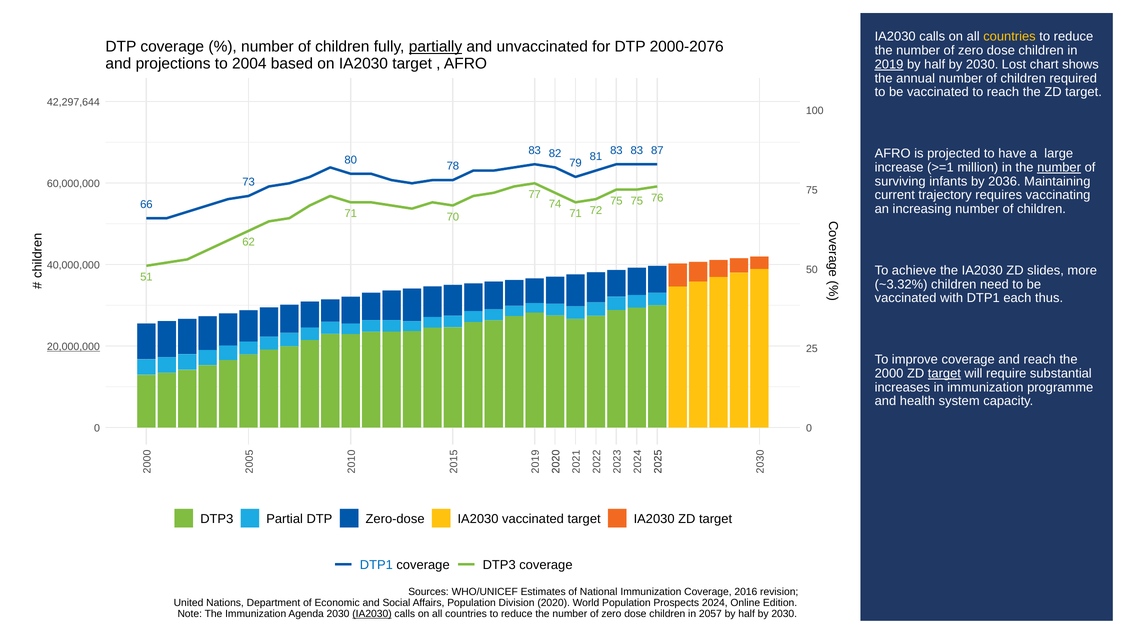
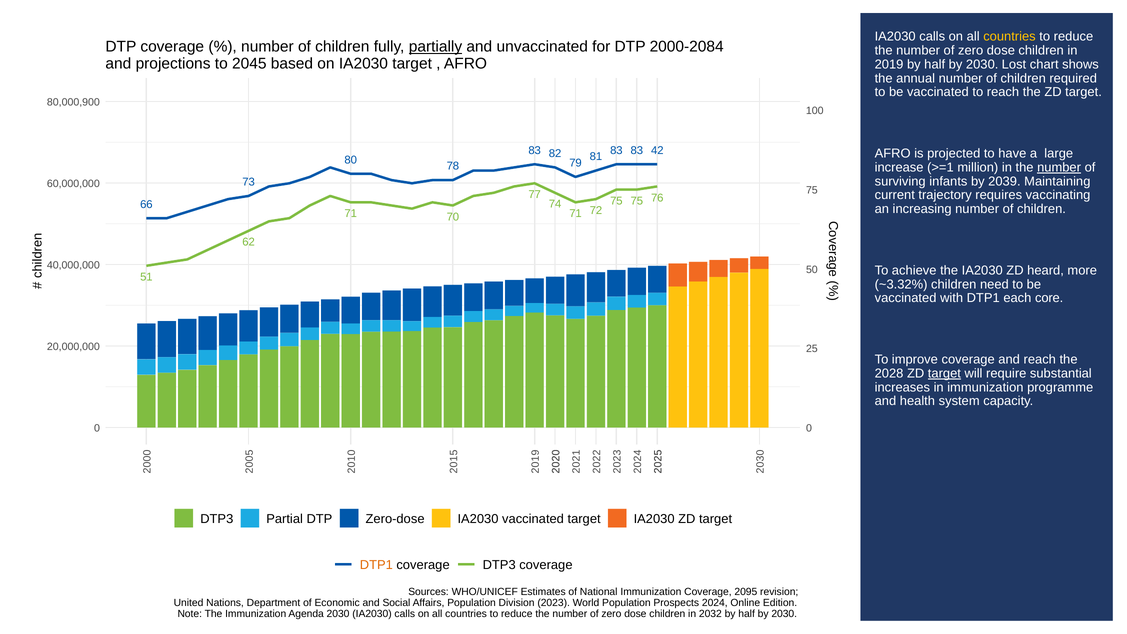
2000-2076: 2000-2076 -> 2000-2084 (687, 47)
2004: 2004 -> 2045 (249, 64)
2019 underline: present -> none (889, 64)
42,297,644: 42,297,644 -> 80,000,900 (73, 102)
87: 87 -> 42 (657, 150)
2036: 2036 -> 2039 (1004, 181)
slides: slides -> heard (1046, 270)
thus: thus -> core (1049, 298)
20,000,000 underline: present -> none (73, 347)
2000: 2000 -> 2028 (889, 373)
DTP1 colour: blue -> orange (376, 565)
2016: 2016 -> 2095 (746, 592)
2020: 2020 -> 2023 (554, 603)
IA2030 underline: present -> none (372, 614)
2057: 2057 -> 2032 (710, 614)
